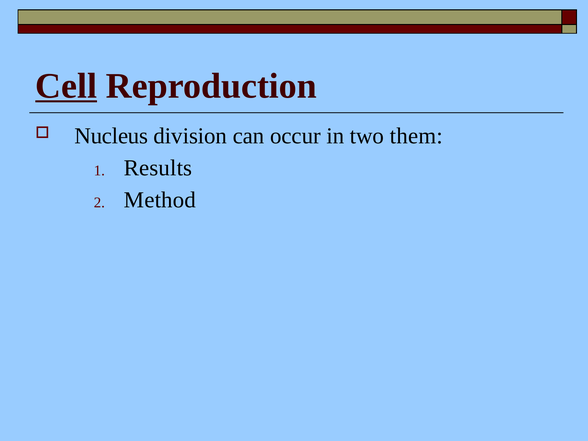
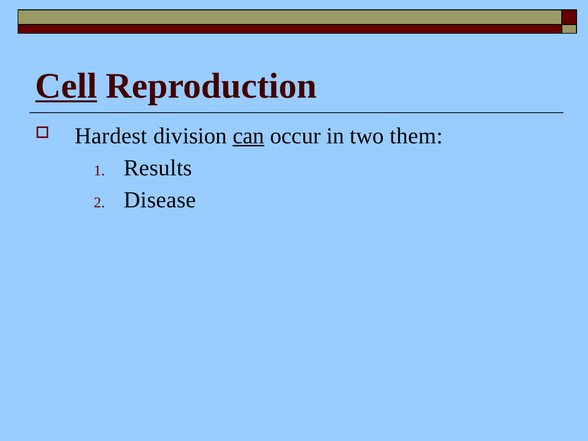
Nucleus: Nucleus -> Hardest (111, 136)
can underline: none -> present (249, 136)
Method: Method -> Disease (160, 200)
